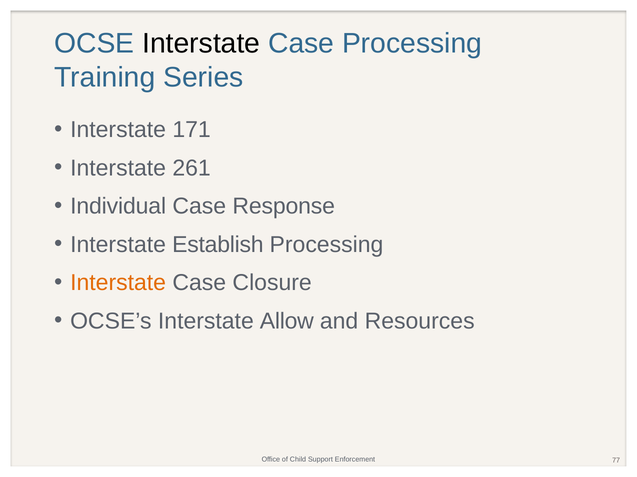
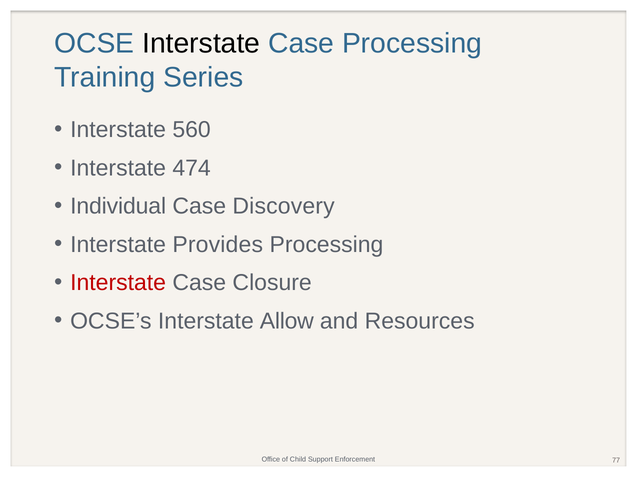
171: 171 -> 560 (192, 130)
261: 261 -> 474 (192, 168)
Response: Response -> Discovery (284, 207)
Establish: Establish -> Provides (218, 245)
Interstate colour: orange -> red (118, 283)
